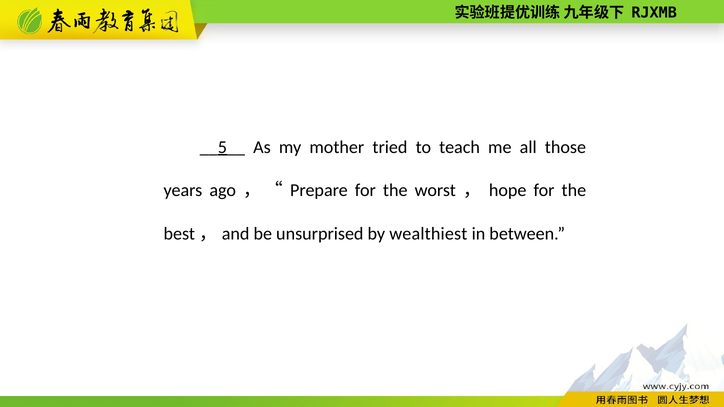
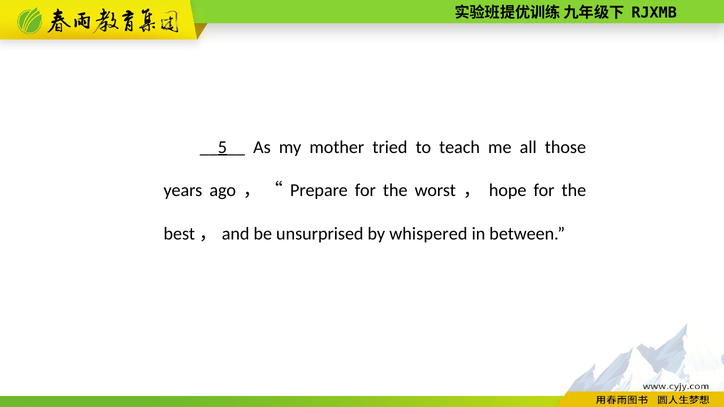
wealthiest: wealthiest -> whispered (428, 234)
